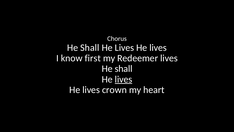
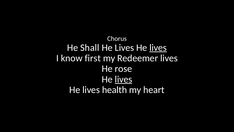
lives underline: none -> present (158, 47)
shall: shall -> rose (123, 69)
crown: crown -> health (114, 90)
